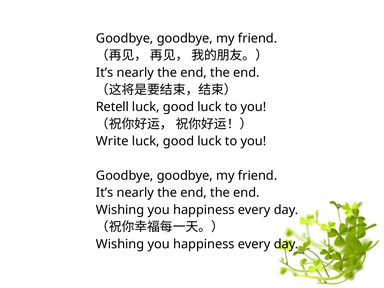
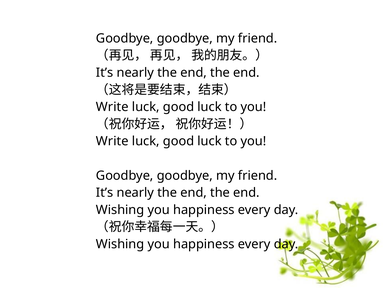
Retell: Retell -> Write (112, 107)
